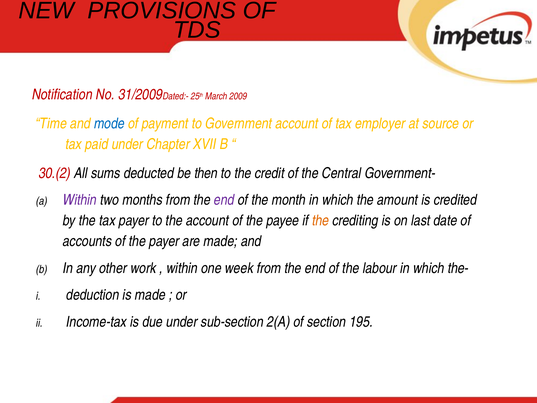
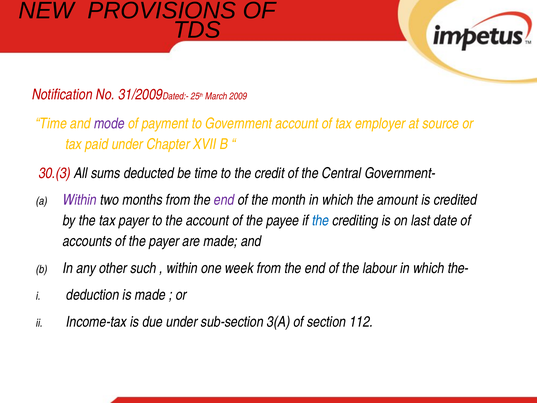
mode colour: blue -> purple (109, 124)
30.(2: 30.(2 -> 30.(3 (55, 173)
be then: then -> time (206, 173)
the colour: orange -> blue (321, 221)
work: work -> such (143, 268)
2(A: 2(A -> 3(A (279, 322)
195: 195 -> 112 (361, 322)
